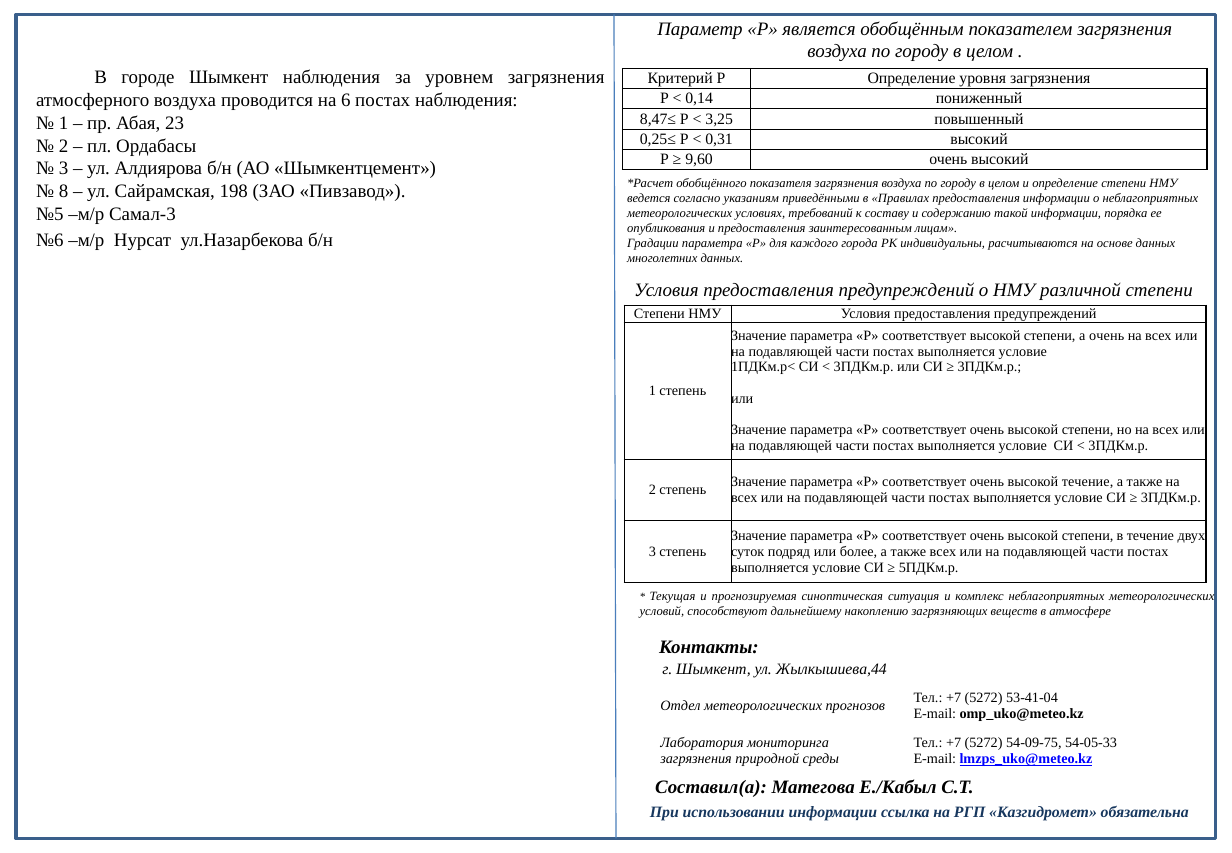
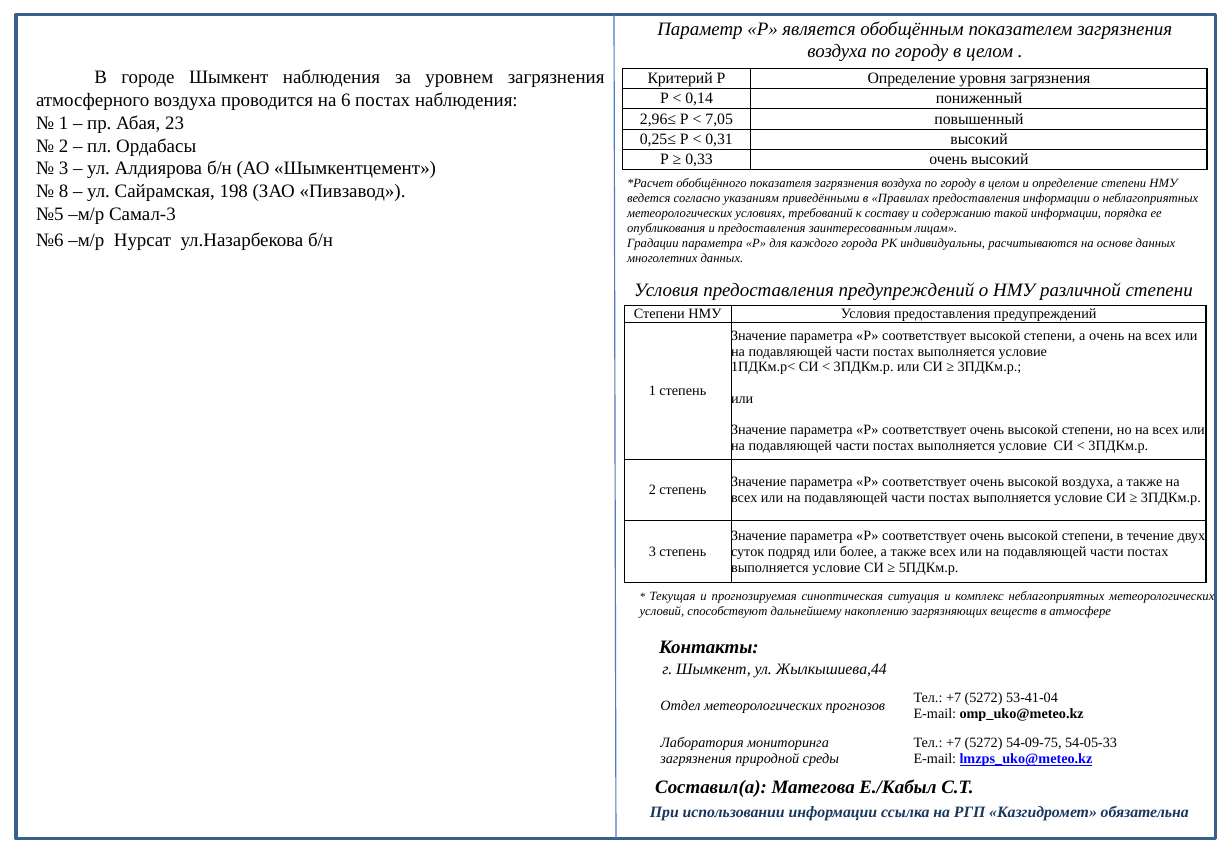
8,47≤: 8,47≤ -> 2,96≤ (658, 119)
3,25: 3,25 -> 7,05 (719, 119)
9,60: 9,60 -> 0,33 (699, 160)
высокой течение: течение -> воздуха (1088, 482)
